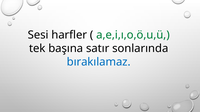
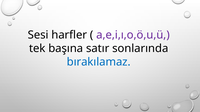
a,e,i,ı,o,ö,u,ü colour: green -> purple (133, 35)
